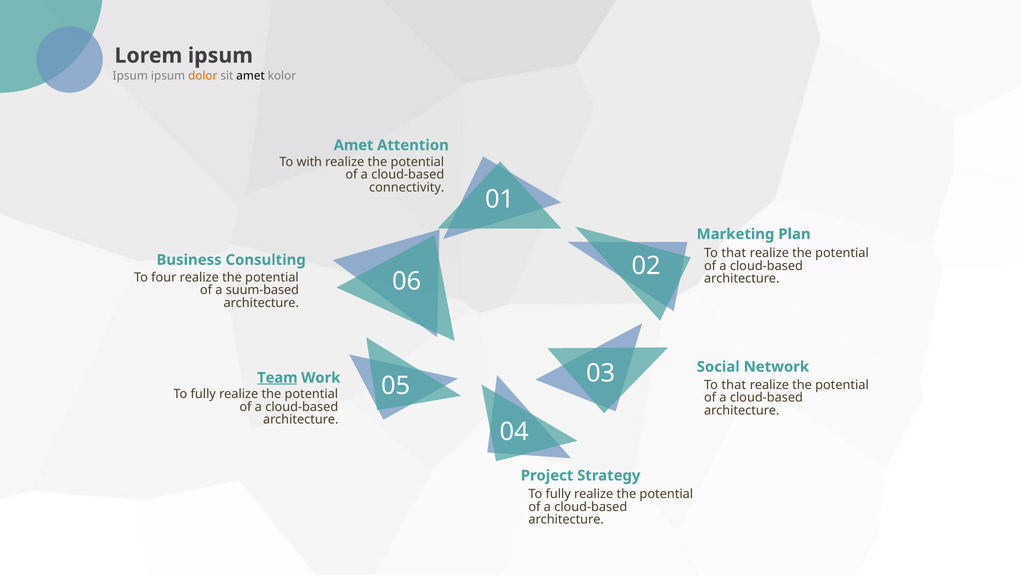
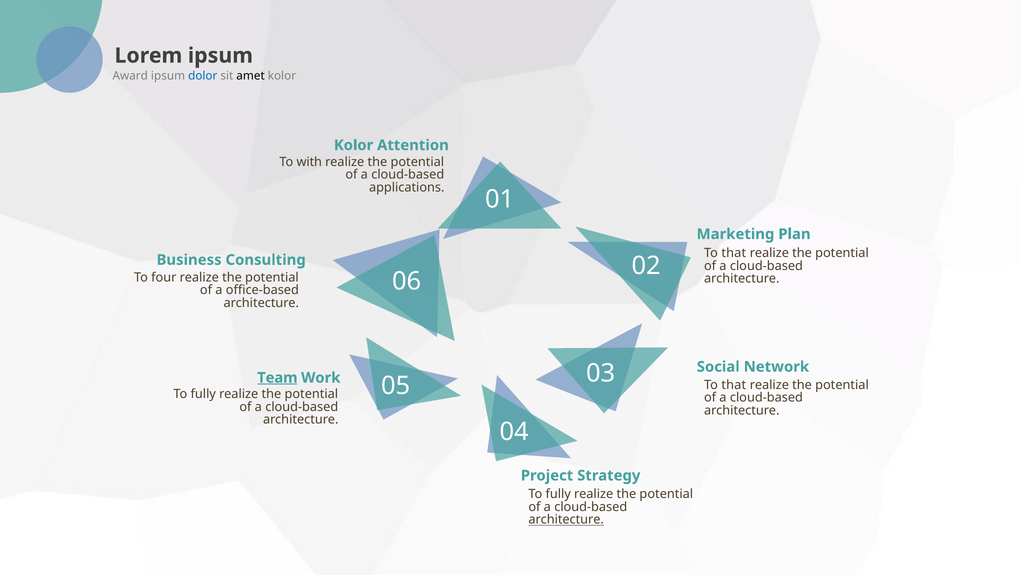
Ipsum: Ipsum -> Award (130, 76)
dolor colour: orange -> blue (203, 76)
Amet: Amet -> Kolor (354, 145)
connectivity: connectivity -> applications (407, 187)
suum-based: suum-based -> office-based (262, 290)
architecture underline: none -> present (566, 519)
